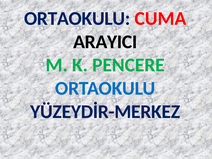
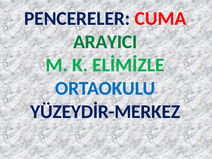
ORTAOKULU: ORTAOKULU -> PENCERELER (77, 18)
ARAYICI colour: black -> green (105, 42)
PENCERE: PENCERE -> ELİMİZLE (128, 65)
